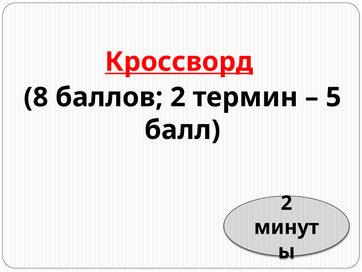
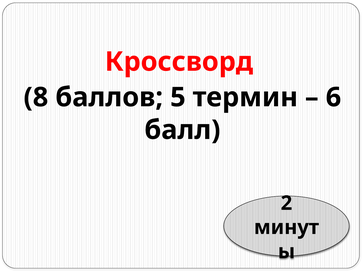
Кроссворд underline: present -> none (179, 62)
баллов 2: 2 -> 5 (178, 97)
5: 5 -> 6 (333, 97)
